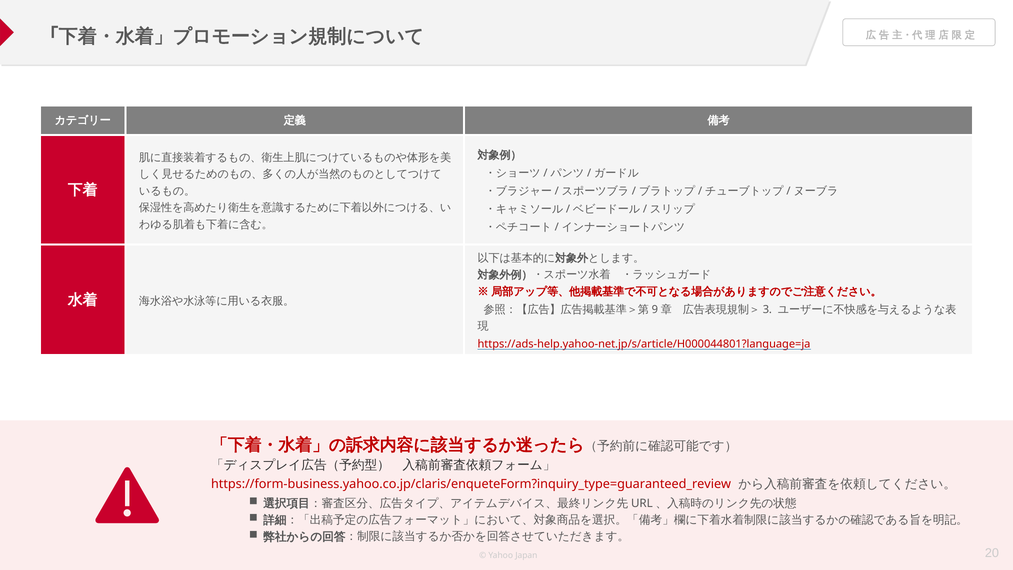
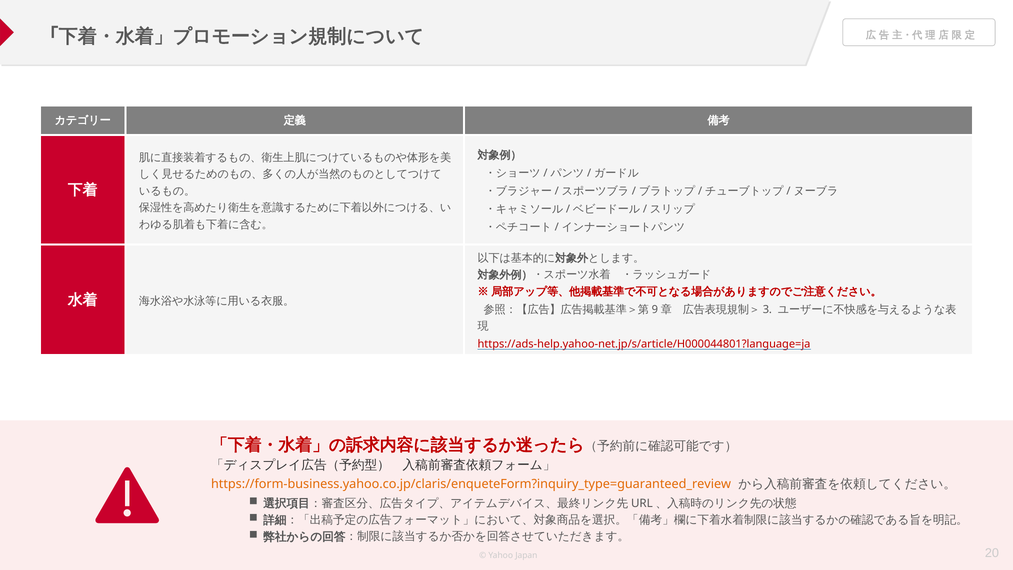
https://form-business.yahoo.co.jp/claris/enqueteForm?inquiry_type=guaranteed_review colour: red -> orange (471, 484)
